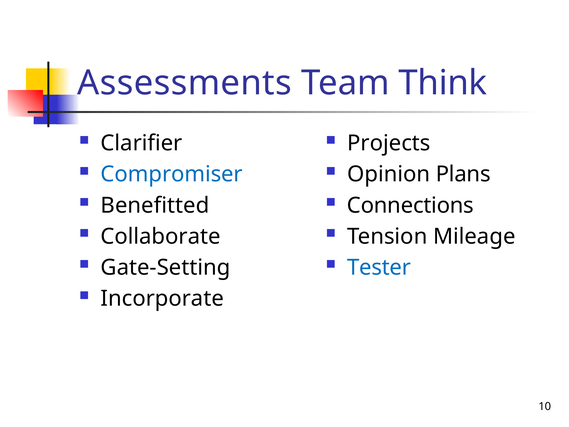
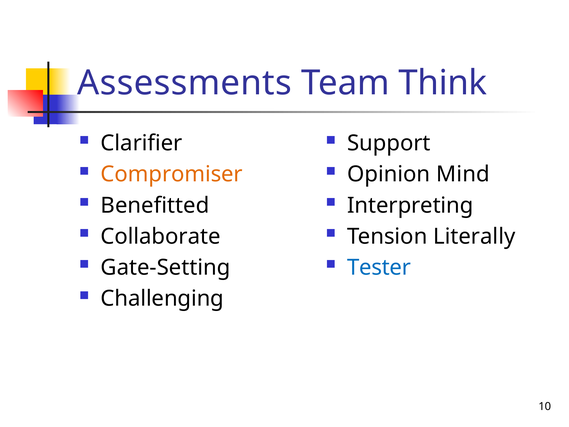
Projects: Projects -> Support (389, 143)
Compromiser colour: blue -> orange (172, 174)
Plans: Plans -> Mind (463, 174)
Connections: Connections -> Interpreting (410, 205)
Mileage: Mileage -> Literally (474, 236)
Incorporate: Incorporate -> Challenging (162, 298)
